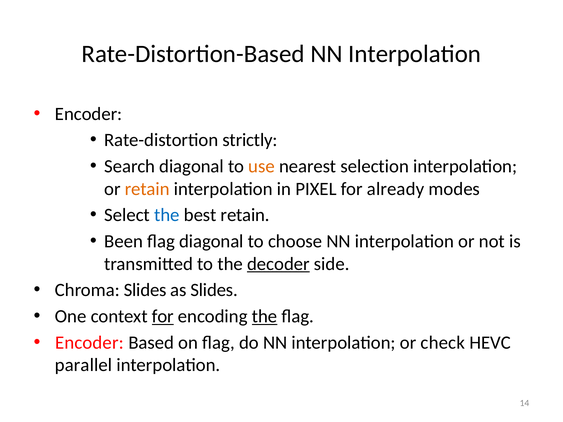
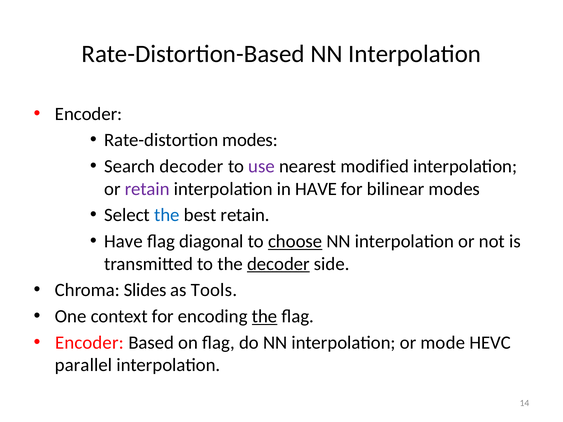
Rate-distortion strictly: strictly -> modes (250, 140)
Search diagonal: diagonal -> decoder (191, 166)
use colour: orange -> purple (262, 166)
selection: selection -> modified (375, 166)
retain colour: orange -> purple (147, 189)
in PIXEL: PIXEL -> HAVE (316, 189)
already: already -> bilinear (396, 189)
Been: Been -> Have (123, 242)
choose underline: none -> present (295, 242)
as Slides: Slides -> Tools (214, 290)
for underline: present -> none (163, 317)
check: check -> mode (443, 343)
